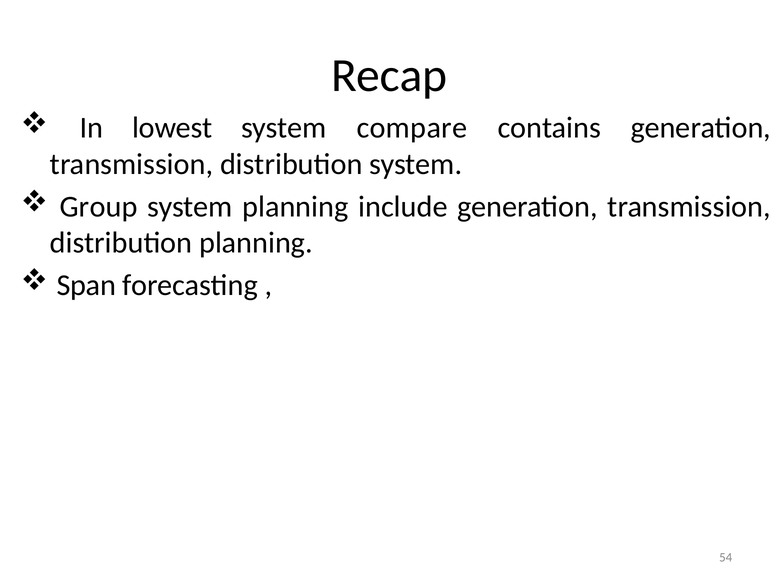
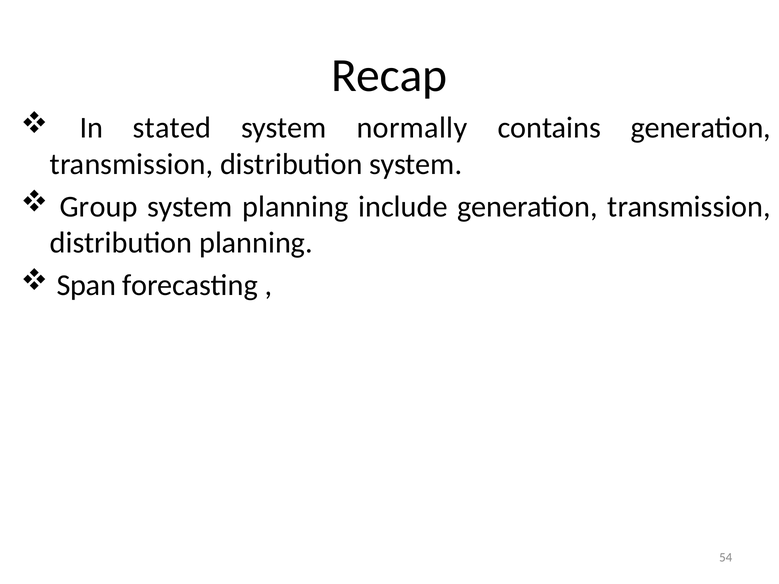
lowest: lowest -> stated (172, 128)
compare: compare -> normally (412, 128)
